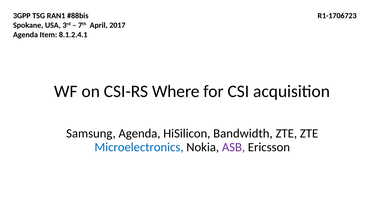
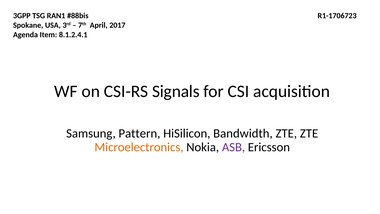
Where: Where -> Signals (176, 91)
Samsung Agenda: Agenda -> Pattern (139, 133)
Microelectronics colour: blue -> orange (139, 147)
